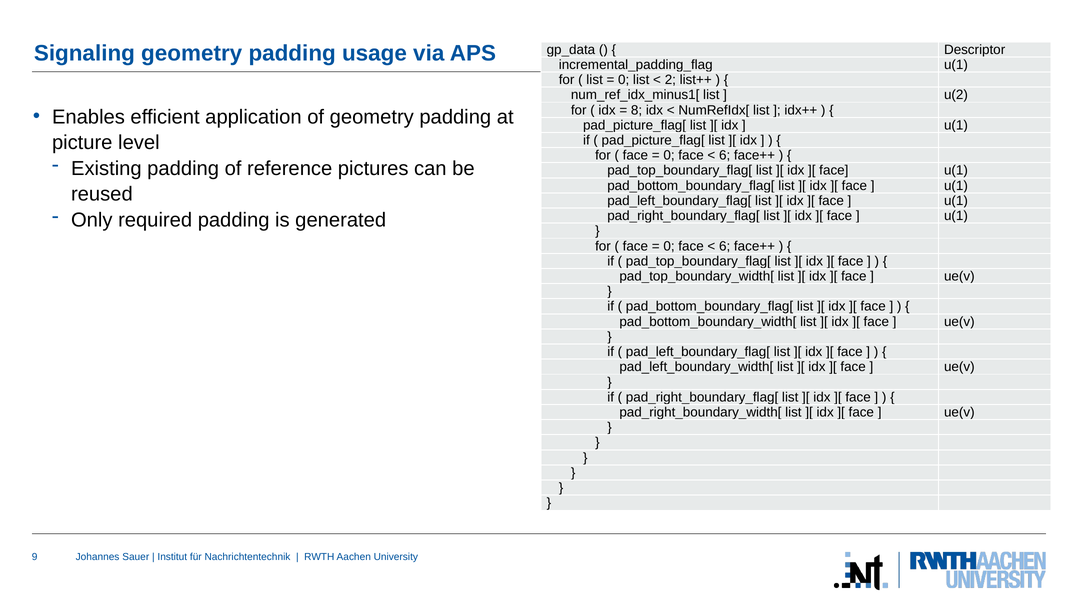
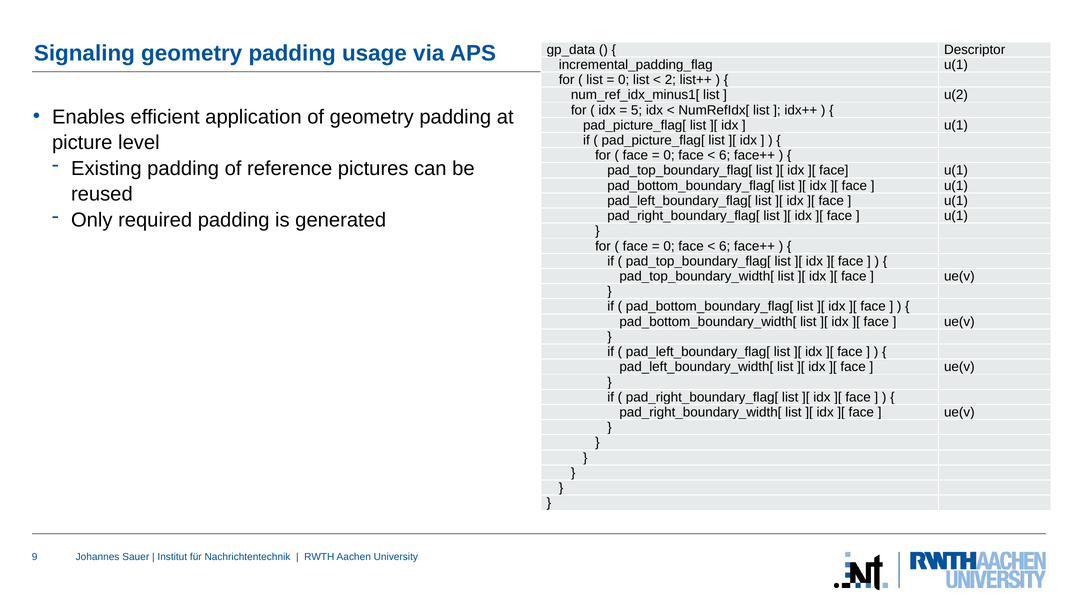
8: 8 -> 5 (637, 110)
